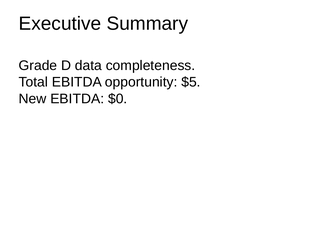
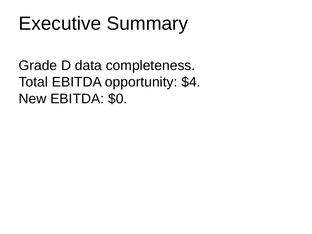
$5: $5 -> $4 (191, 82)
